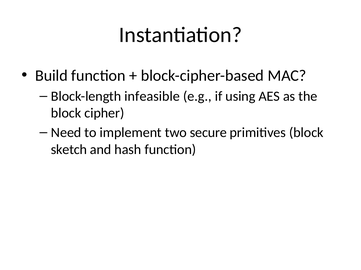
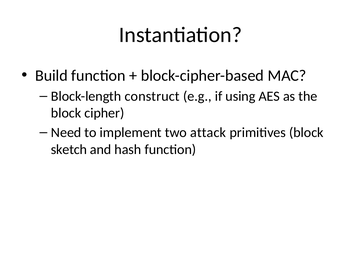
infeasible: infeasible -> construct (152, 96)
secure: secure -> attack (208, 133)
